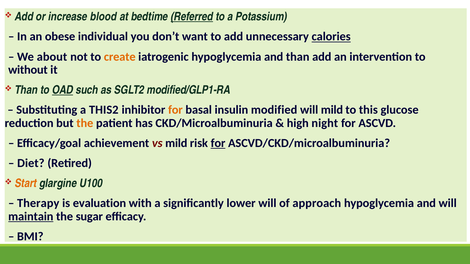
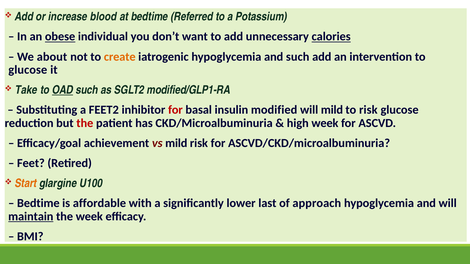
Referred underline: present -> none (192, 17)
obese underline: none -> present (60, 37)
and than: than -> such (298, 57)
without: without -> glucose (28, 70)
Than: Than -> Take (26, 90)
THIS2: THIS2 -> FEET2 (104, 110)
for colour: orange -> red (175, 110)
to this: this -> risk (368, 110)
the colour: orange -> red (85, 123)
high night: night -> week (325, 123)
for underline: present -> none (218, 143)
Diet: Diet -> Feet (31, 163)
Therapy: Therapy -> Bedtime (38, 204)
evaluation: evaluation -> affordable (99, 204)
lower will: will -> last (267, 204)
the sugar: sugar -> week (89, 217)
